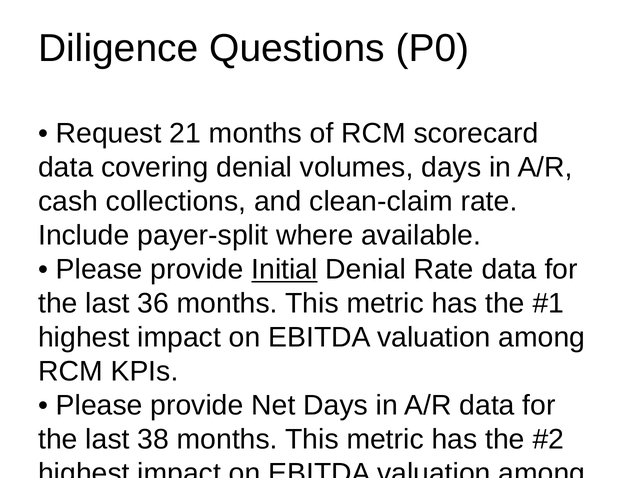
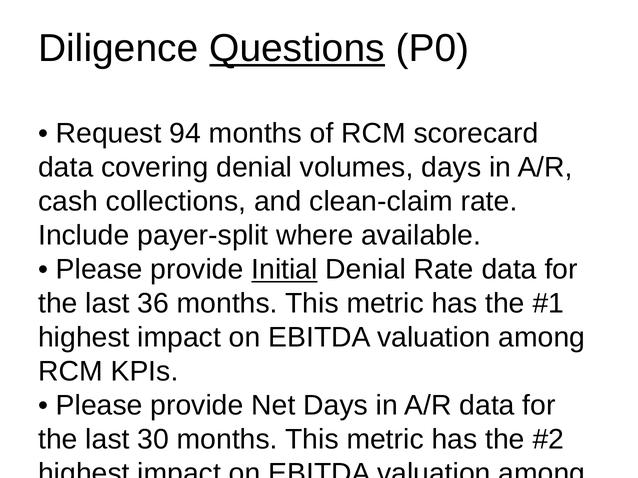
Questions underline: none -> present (297, 48)
21: 21 -> 94 (185, 134)
38: 38 -> 30 (153, 440)
